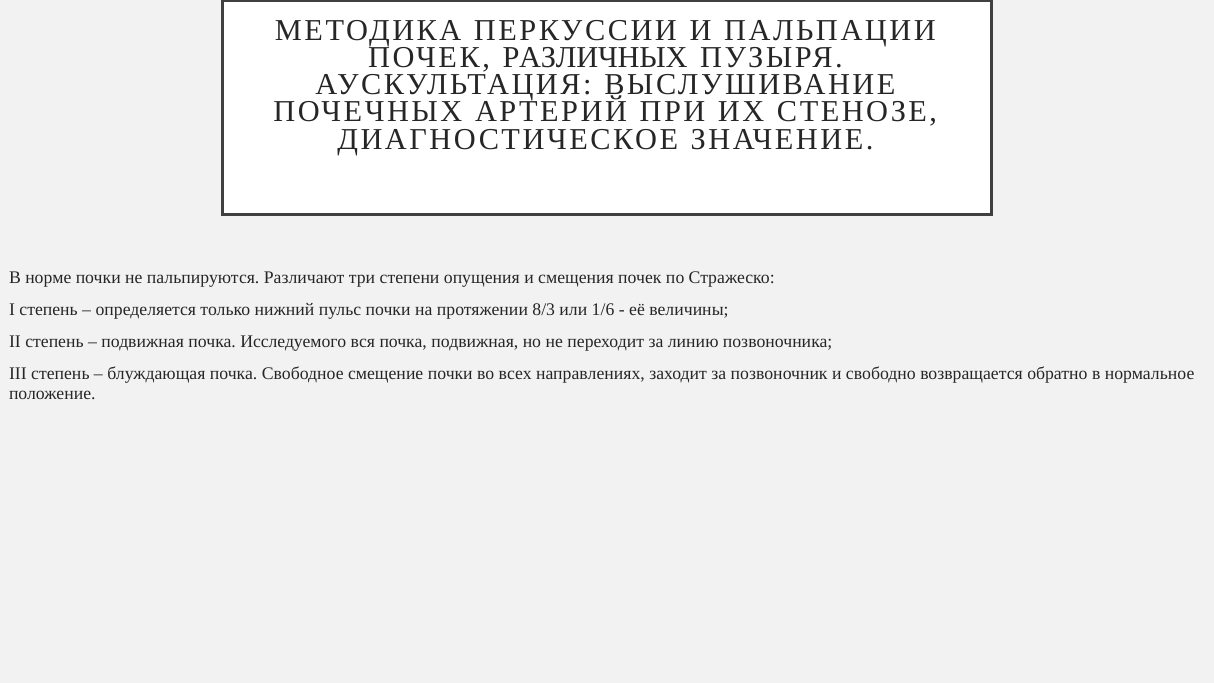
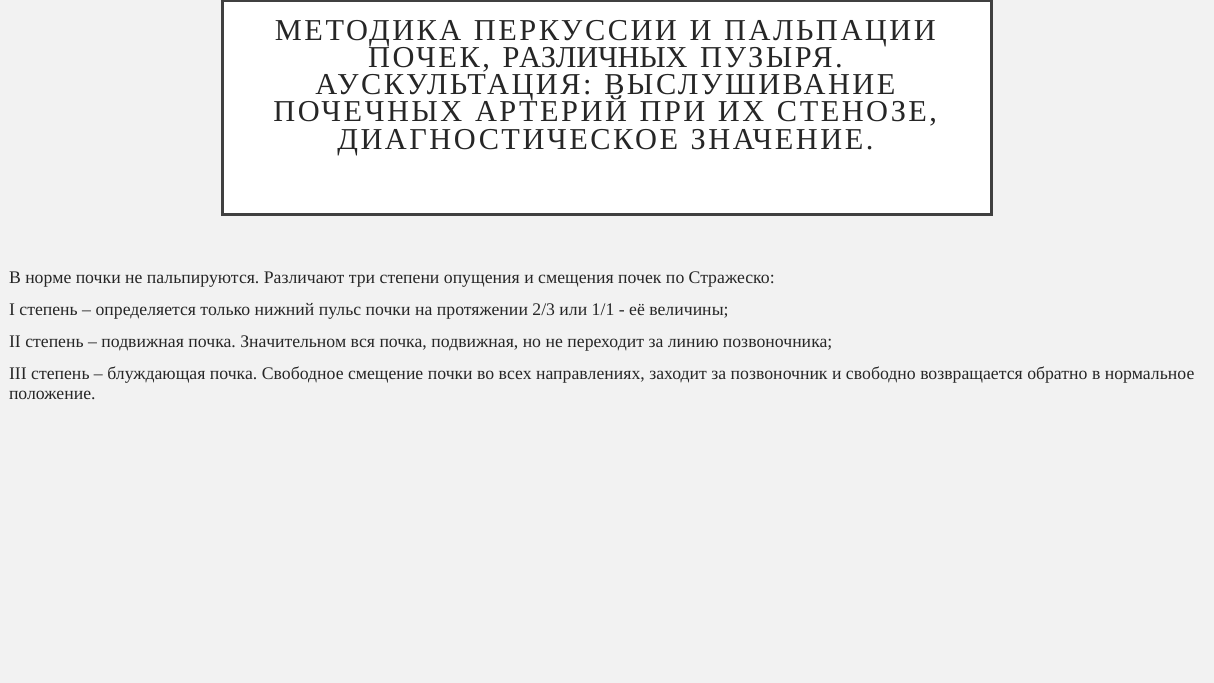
8/3: 8/3 -> 2/3 (544, 309)
1/6: 1/6 -> 1/1 (603, 309)
Исследуемого: Исследуемого -> Значительном (293, 342)
